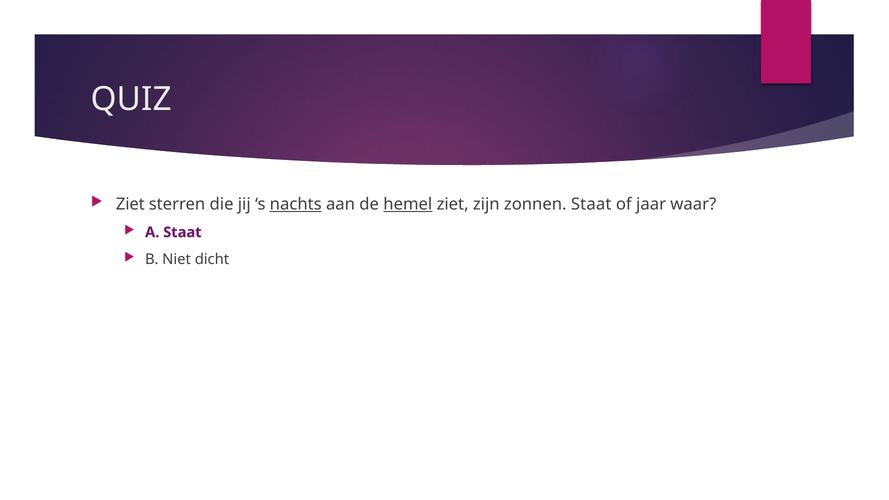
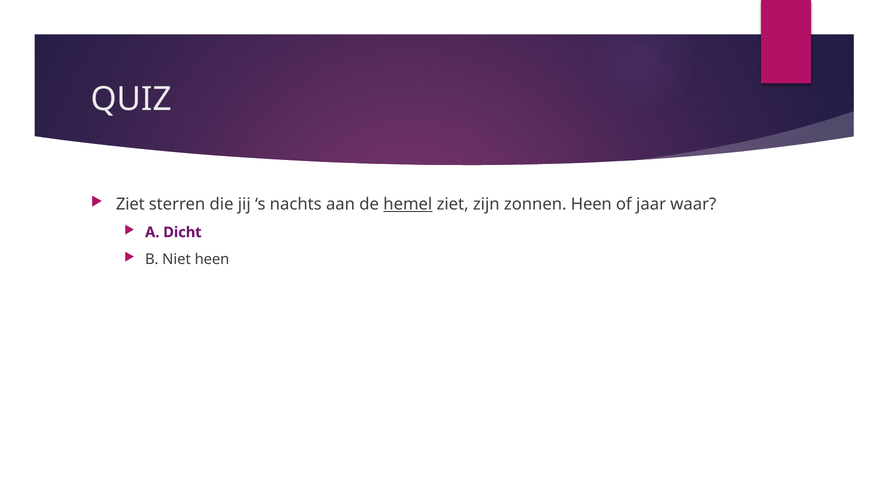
nachts underline: present -> none (296, 204)
zonnen Staat: Staat -> Heen (591, 204)
A Staat: Staat -> Dicht (182, 232)
Niet dicht: dicht -> heen (212, 259)
